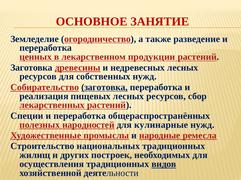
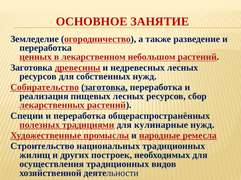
продукции: продукции -> небольшом (152, 57)
народностей: народностей -> традициями (88, 125)
видов underline: present -> none (164, 165)
